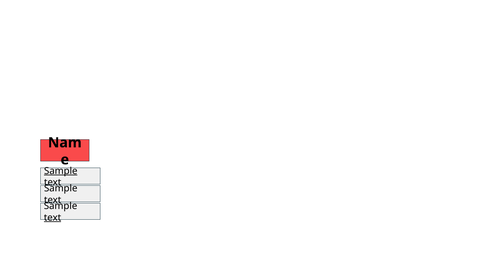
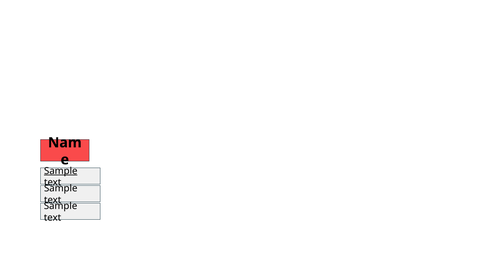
text underline: present -> none (53, 218)
